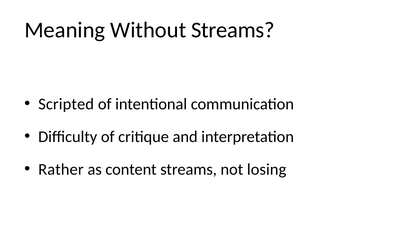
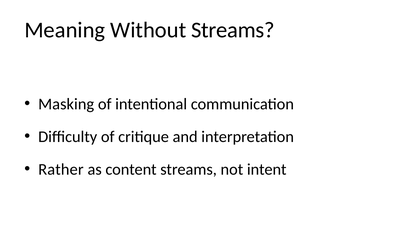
Scripted: Scripted -> Masking (66, 104)
losing: losing -> intent (267, 170)
